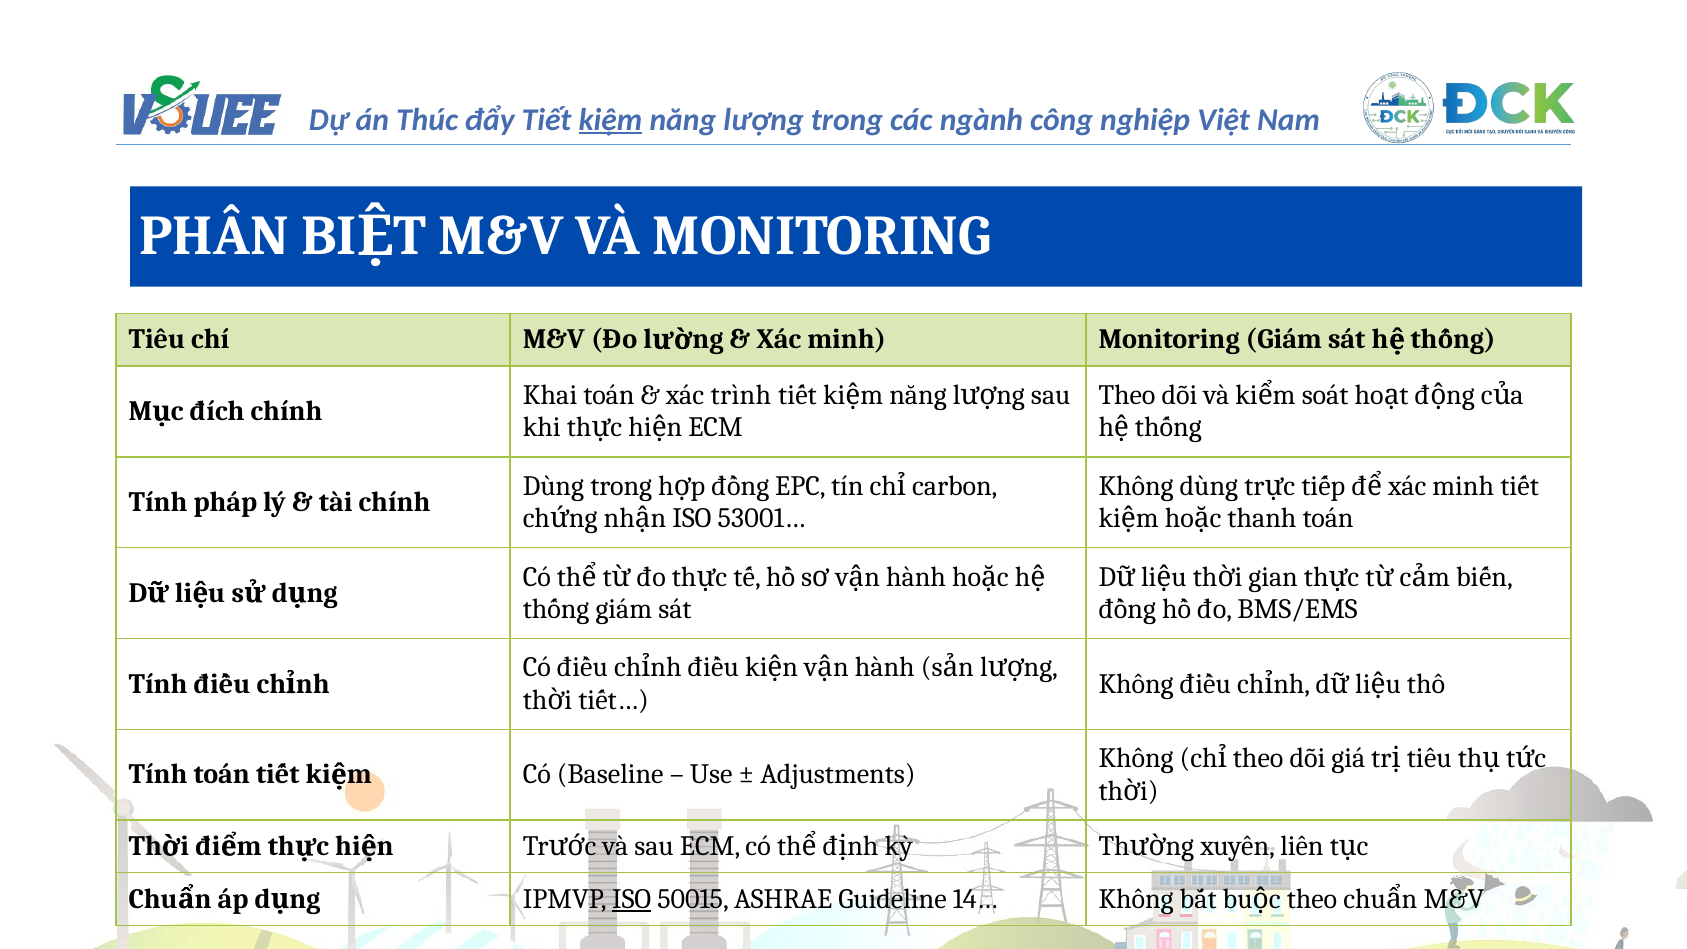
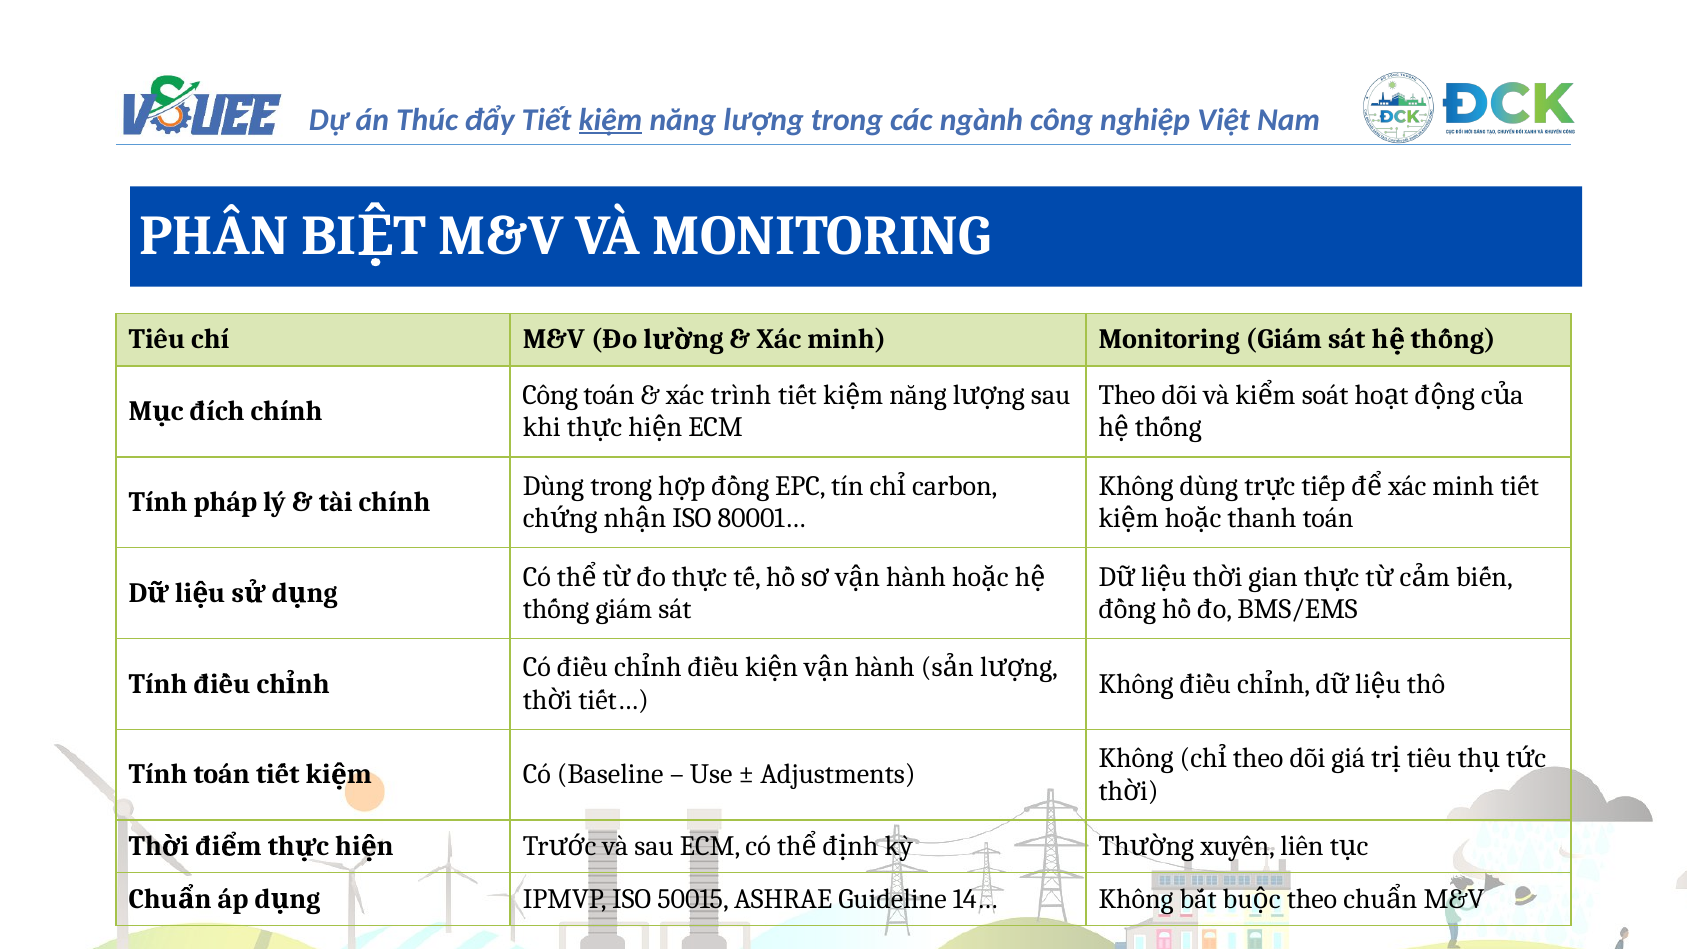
Khai: Khai -> Công (550, 395)
53001…: 53001… -> 80001… (762, 518)
ISO underline: present -> none (632, 899)
